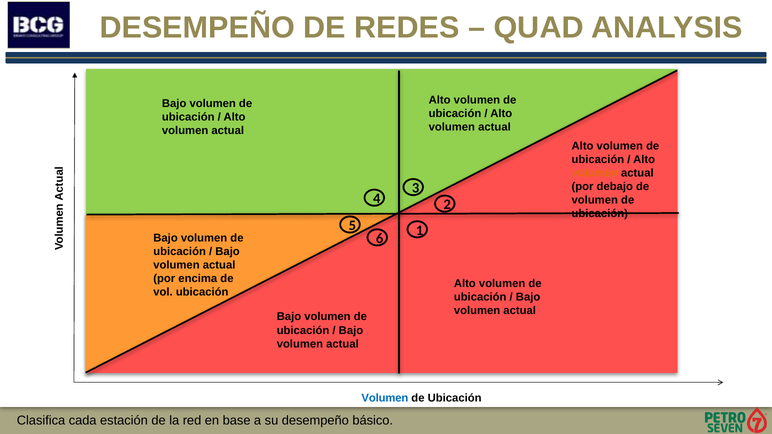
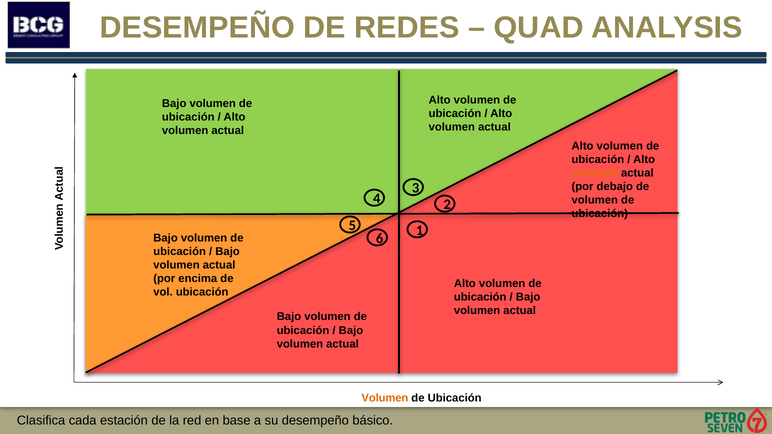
Volumen colour: blue -> orange (385, 398)
